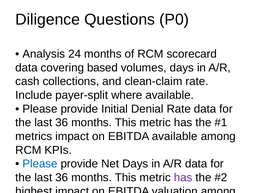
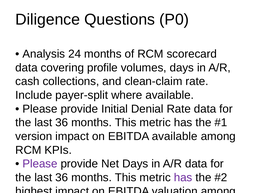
based: based -> profile (102, 68)
metrics: metrics -> version (34, 136)
Please colour: blue -> purple (40, 164)
